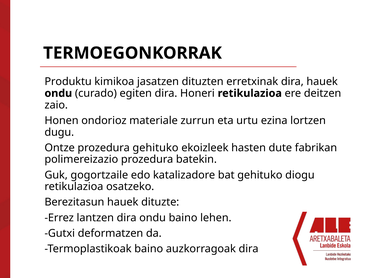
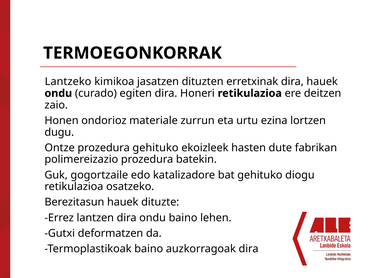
Produktu: Produktu -> Lantzeko (68, 82)
